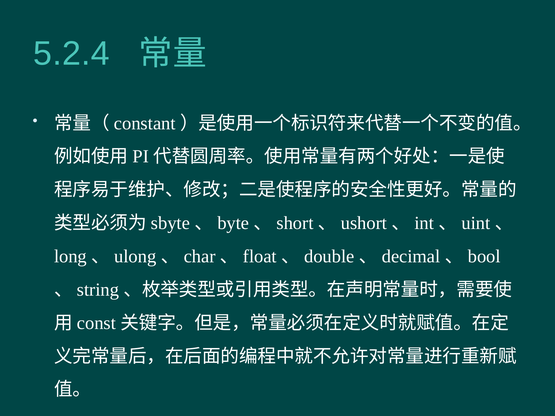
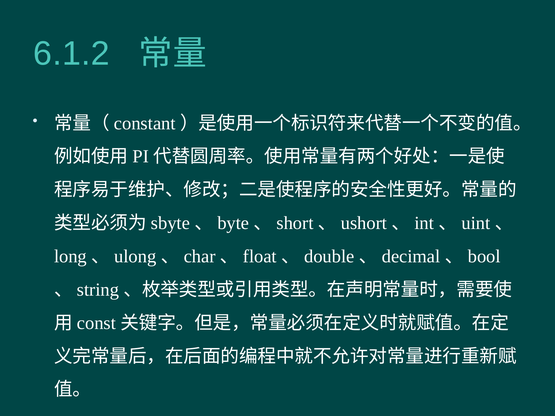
5.2.4: 5.2.4 -> 6.1.2 (71, 54)
